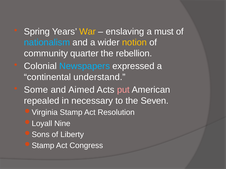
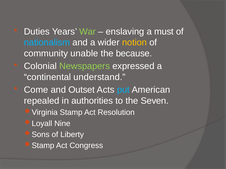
Spring: Spring -> Duties (37, 32)
War colour: yellow -> light green (87, 32)
quarter: quarter -> unable (84, 54)
rebellion: rebellion -> because (134, 54)
Newspapers colour: light blue -> light green (85, 66)
Some: Some -> Come (36, 90)
Aimed: Aimed -> Outset (82, 90)
put colour: pink -> light blue (123, 90)
necessary: necessary -> authorities (92, 101)
